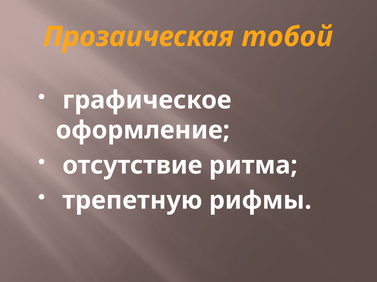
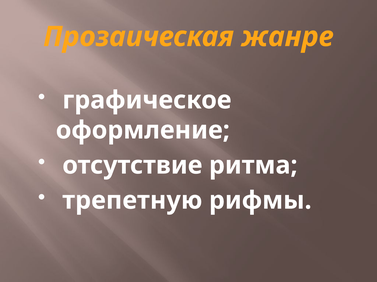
тобой: тобой -> жанре (287, 37)
